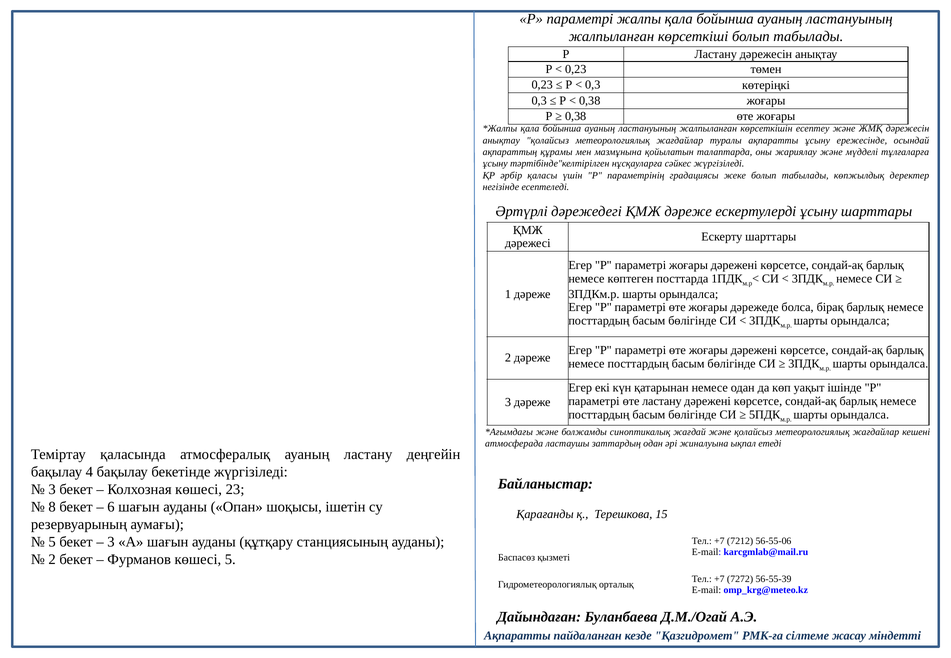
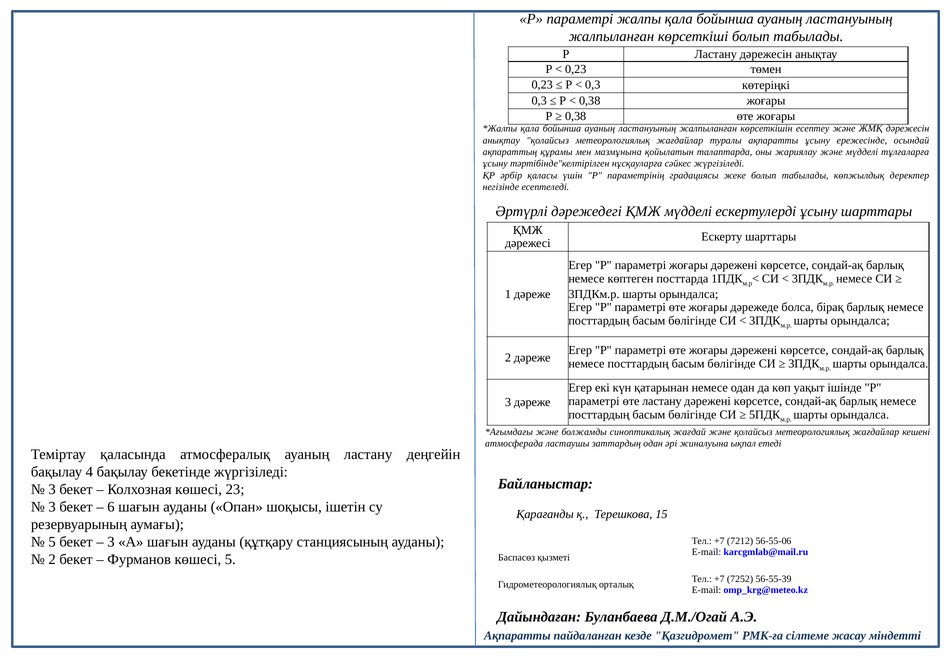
ҚМЖ дәреже: дәреже -> мүдделі (688, 211)
8: 8 -> 3 (52, 507)
7272: 7272 -> 7252 (740, 580)
